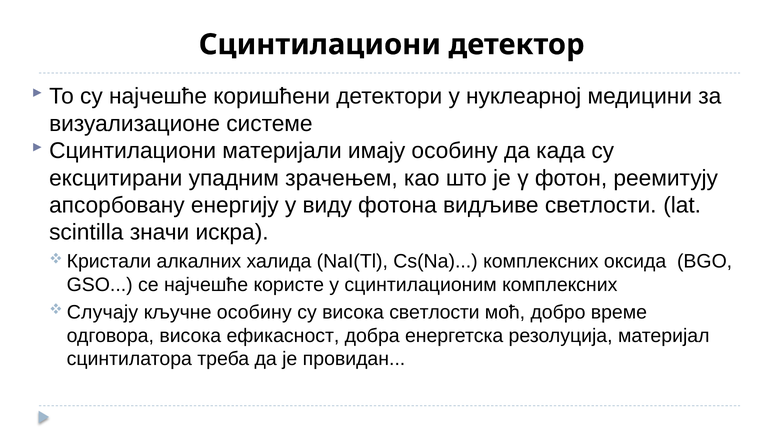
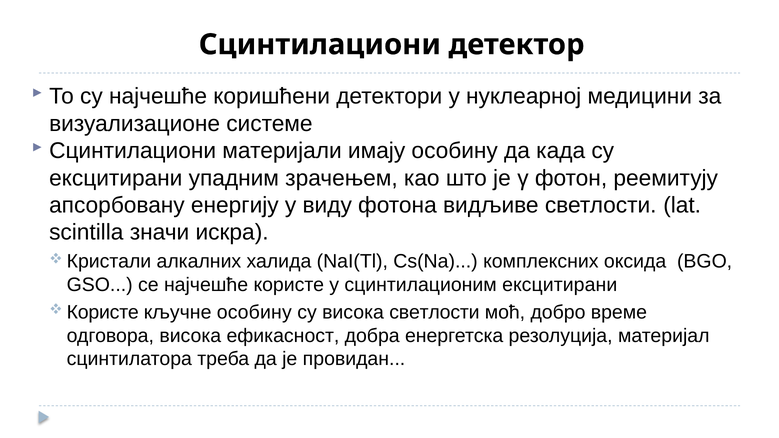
сцинтилационим комплексних: комплексних -> ексцитирани (560, 285)
Случају: Случају -> Користе (103, 312)
